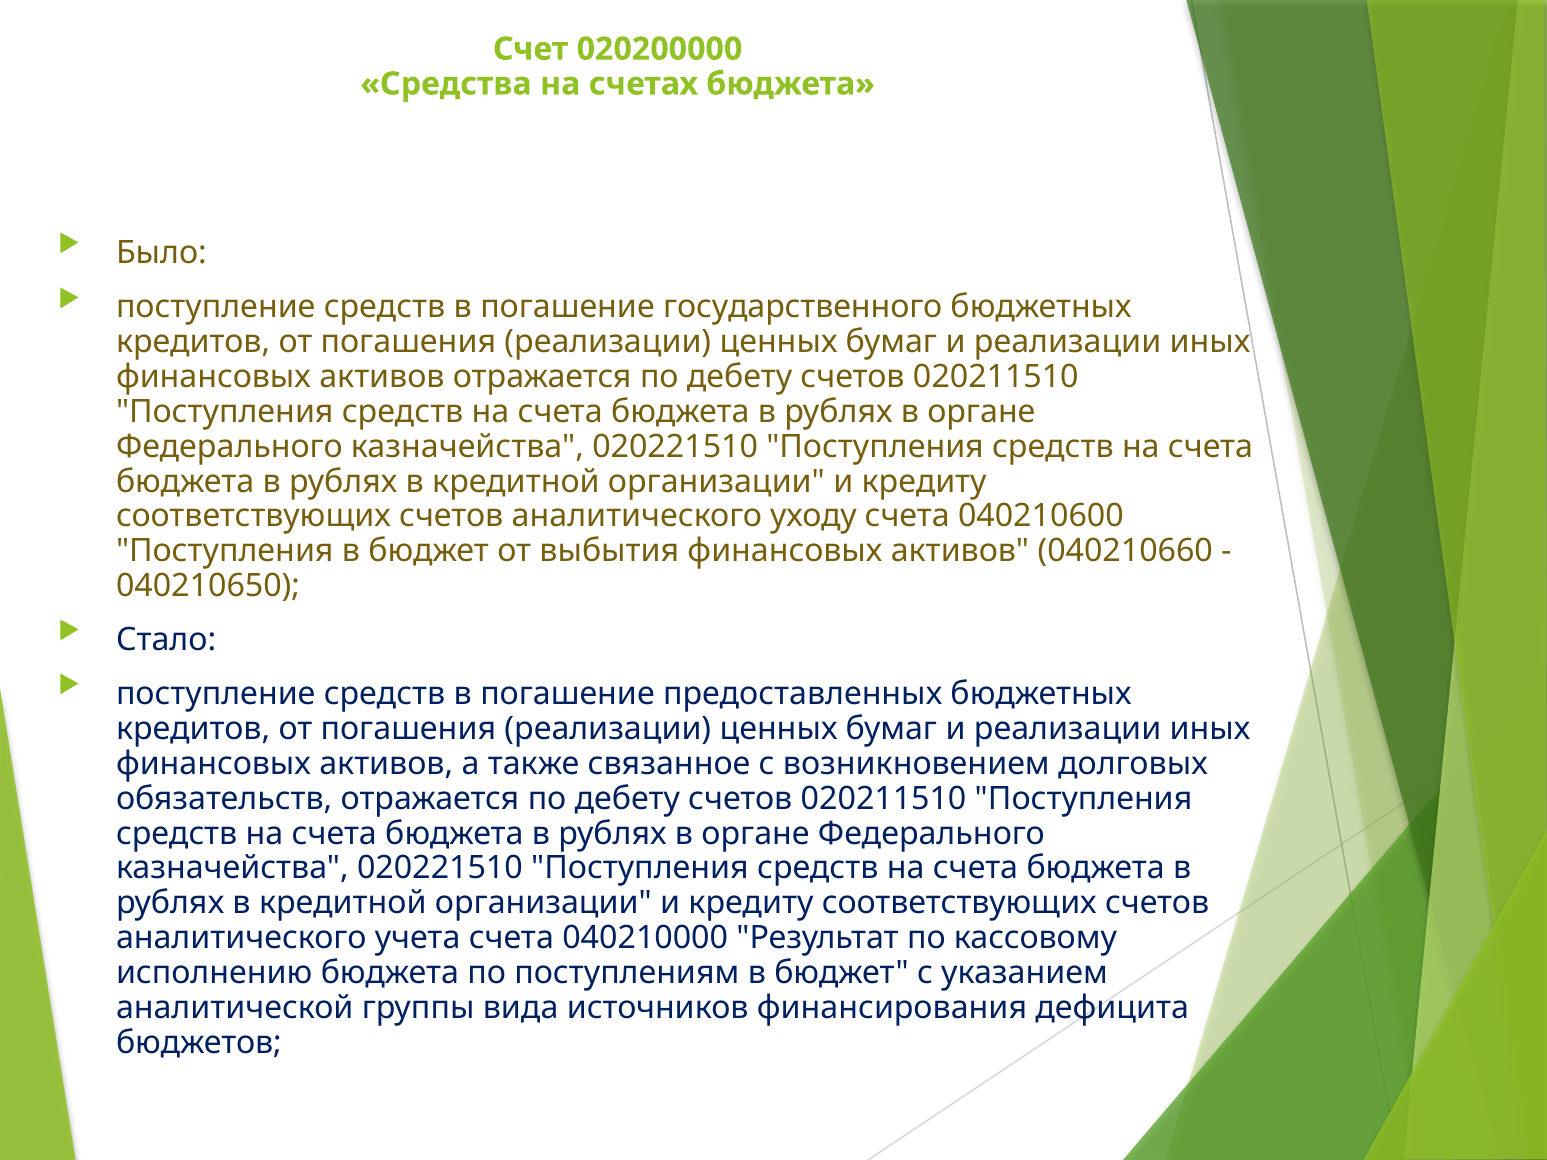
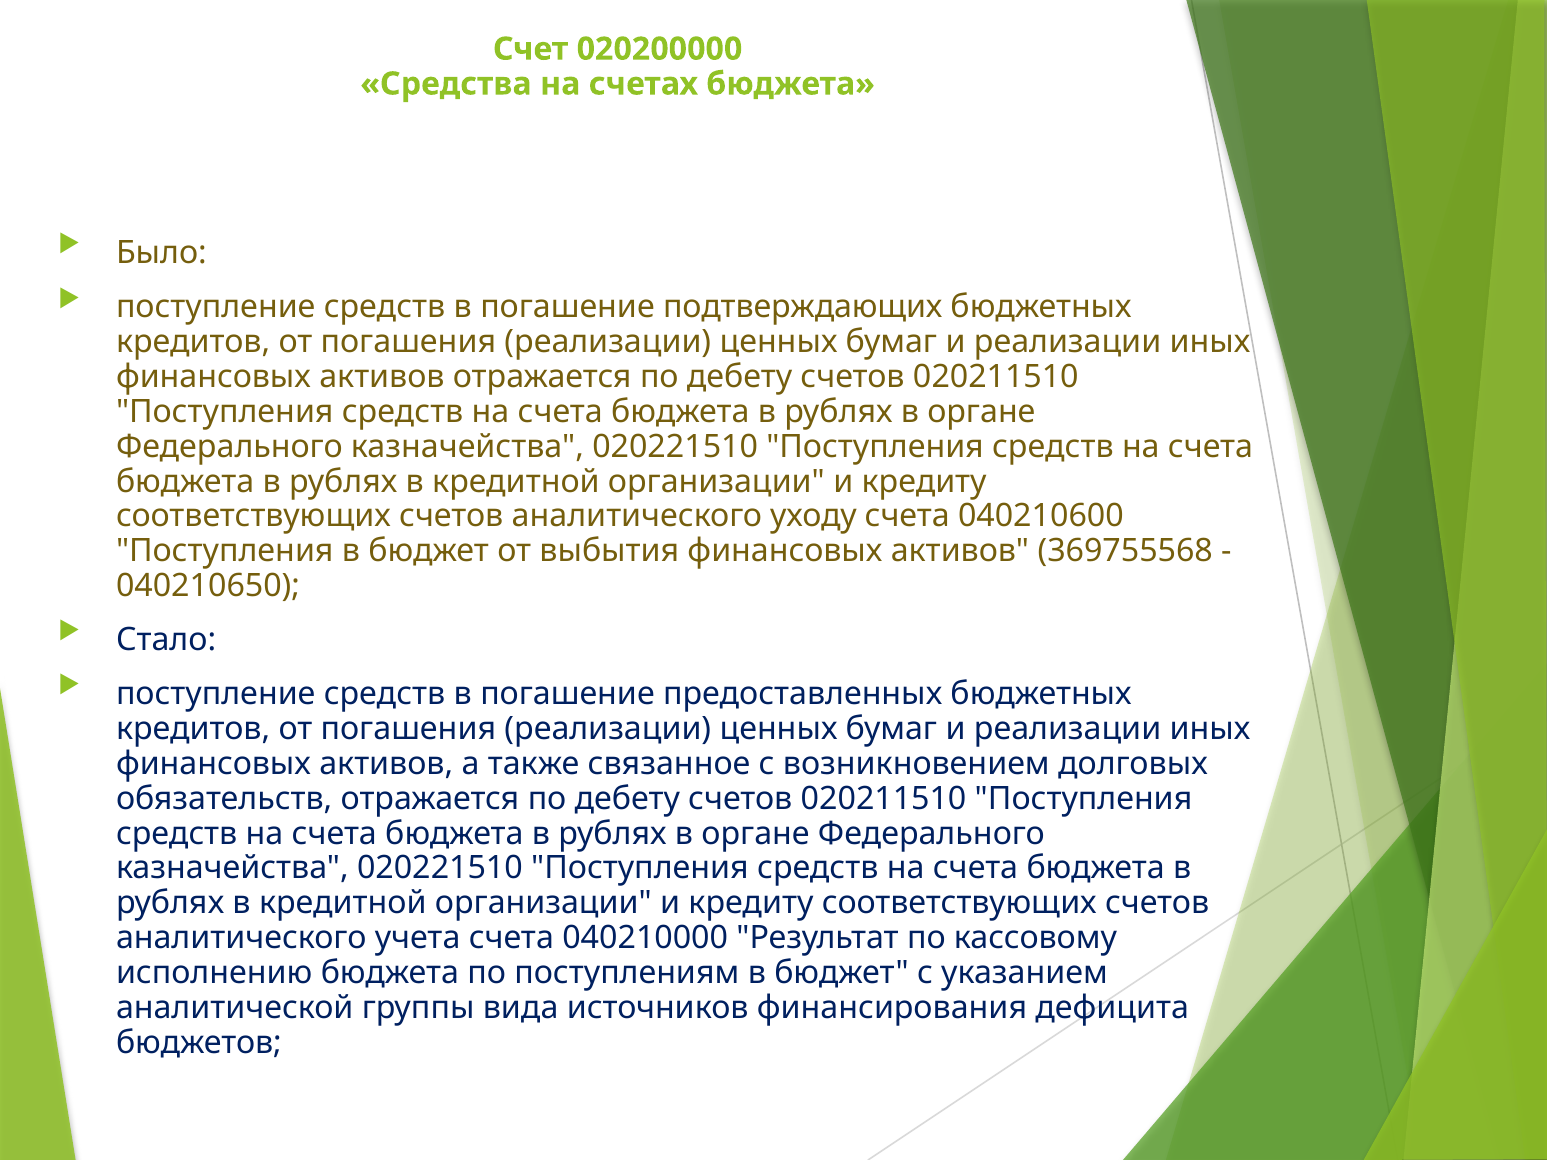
государственного: государственного -> подтверждающих (803, 307)
040210660: 040210660 -> 369755568 (1125, 551)
